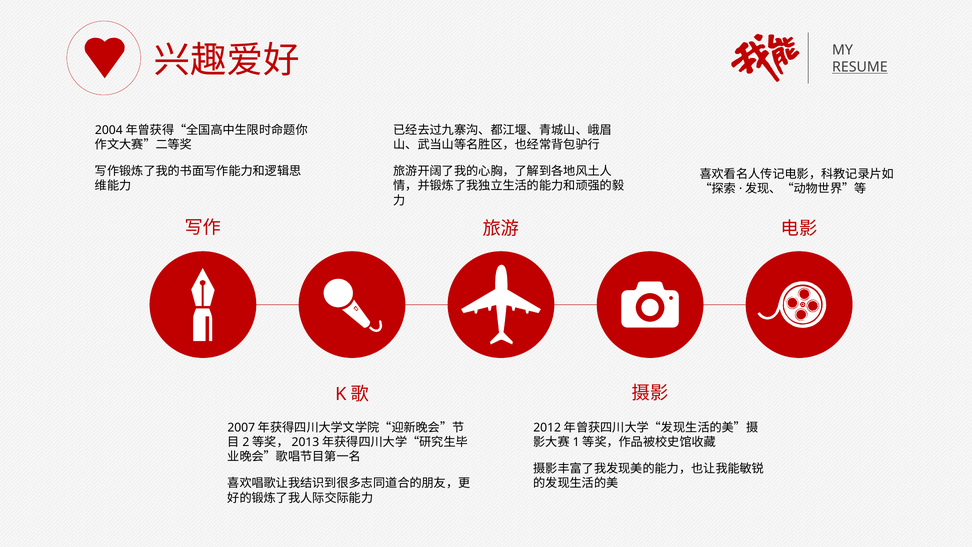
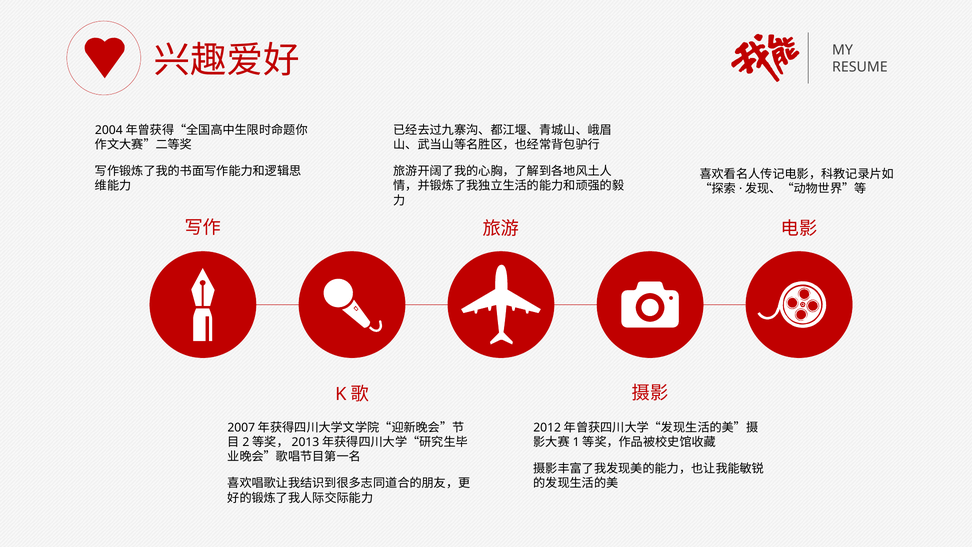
RESUME underline: present -> none (860, 67)
